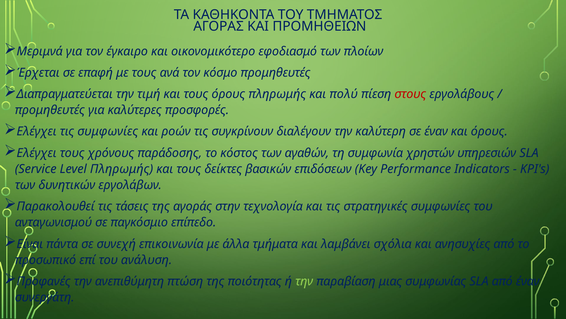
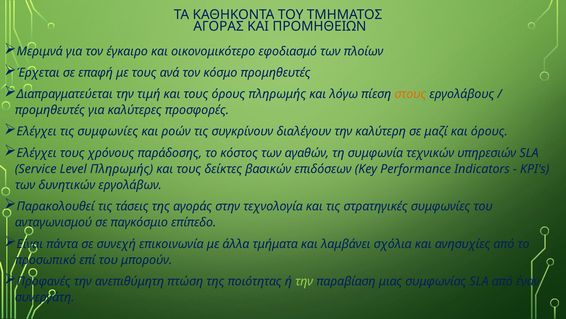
πολύ: πολύ -> λόγω (344, 94)
στους colour: red -> orange (410, 94)
σε έναν: έναν -> μαζί (436, 131)
χρηστών: χρηστών -> τεχνικών (430, 153)
ανάλυση: ανάλυση -> μπορούν (147, 260)
